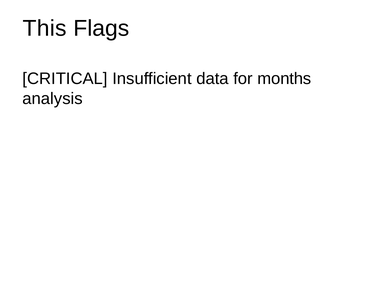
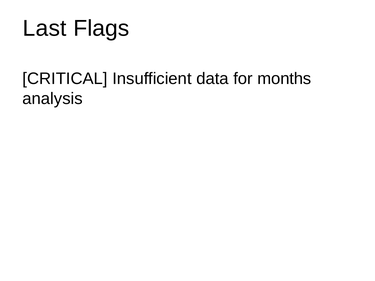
This: This -> Last (45, 28)
